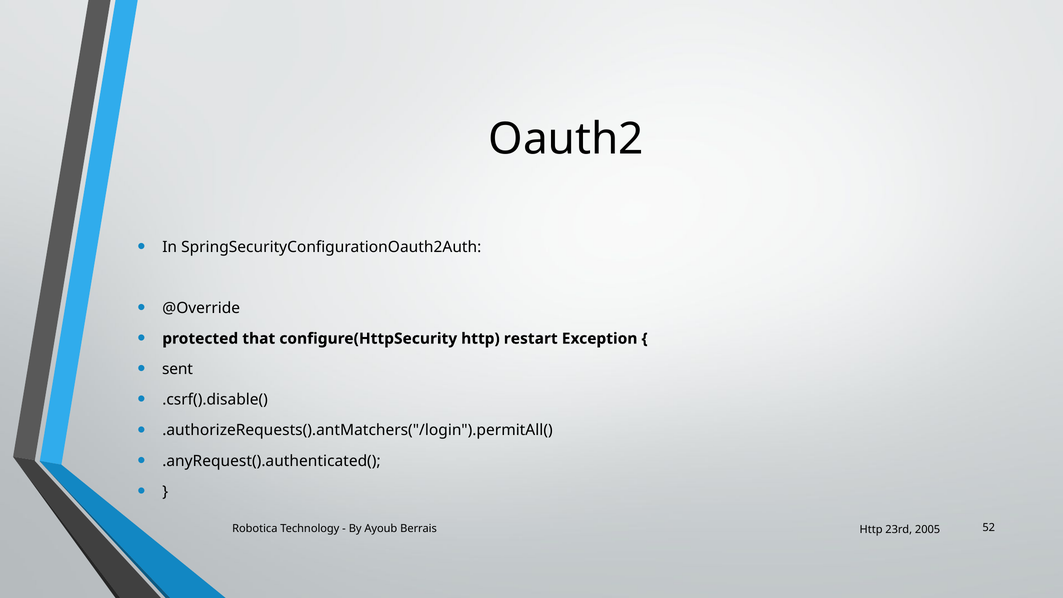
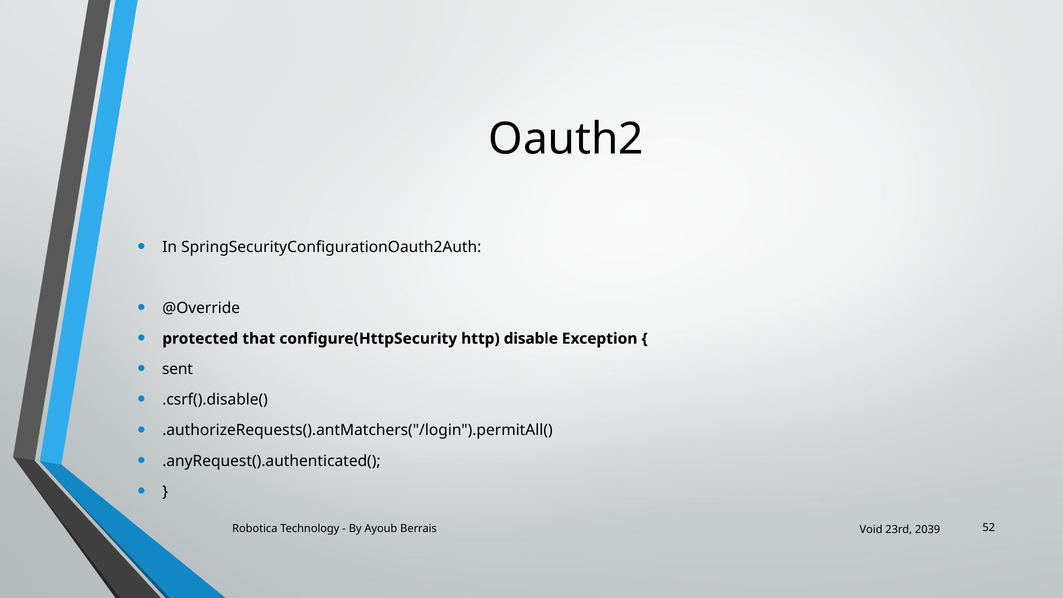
restart: restart -> disable (531, 339)
Http: Http -> Void (871, 530)
2005: 2005 -> 2039 (928, 530)
